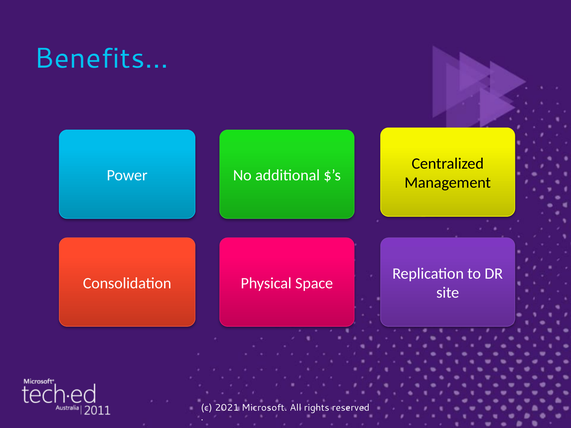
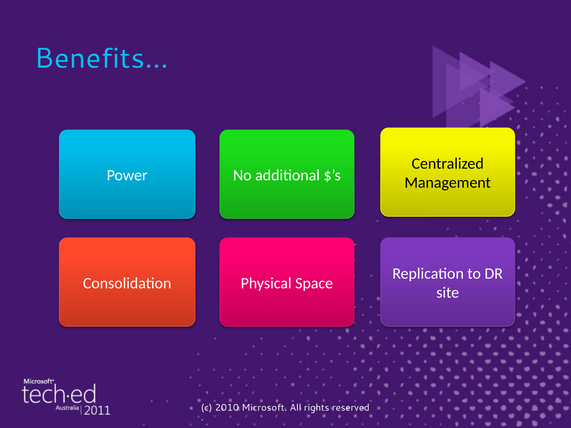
2021: 2021 -> 2010 (227, 408)
